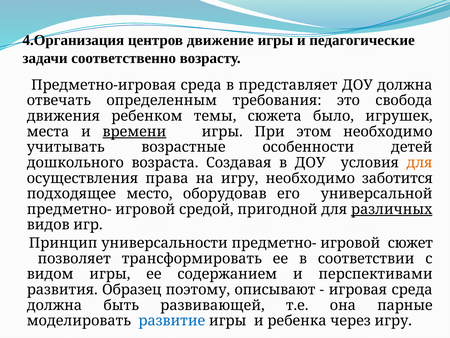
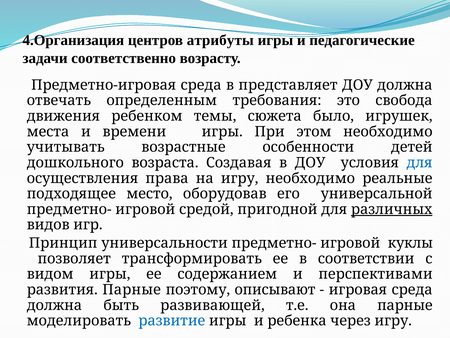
движение: движение -> атрибуты (220, 40)
времени underline: present -> none (134, 131)
для colour: orange -> blue (419, 163)
заботится: заботится -> реальные (397, 178)
сюжет: сюжет -> куклы (410, 243)
развития Образец: Образец -> Парные (132, 289)
